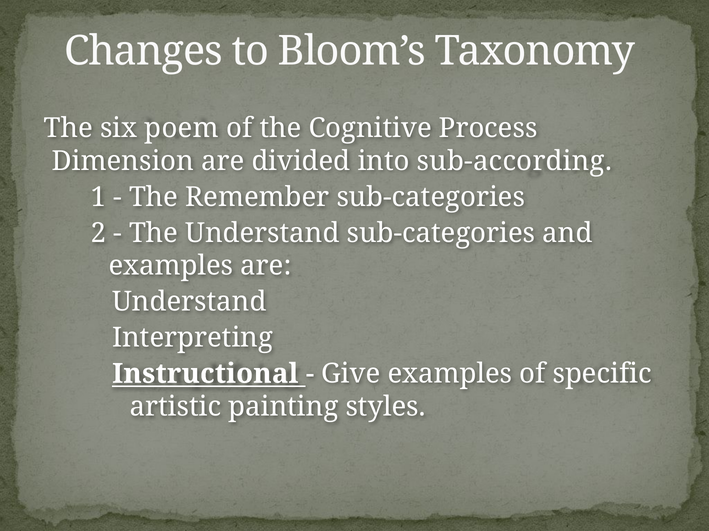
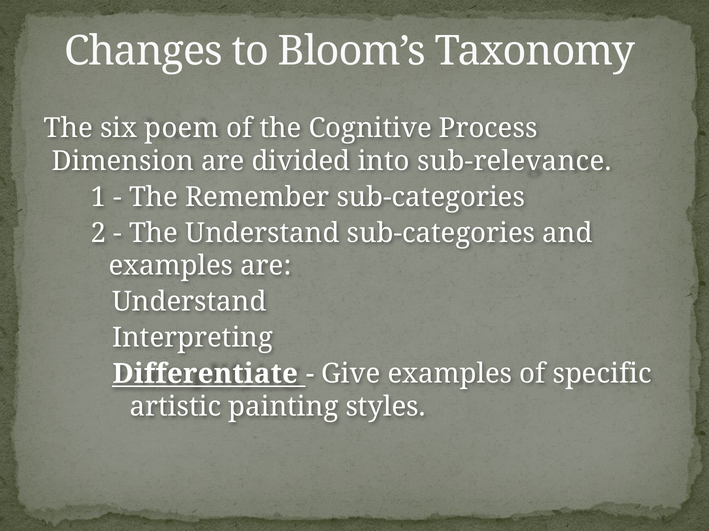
sub-according: sub-according -> sub-relevance (514, 161)
Instructional: Instructional -> Differentiate (205, 374)
